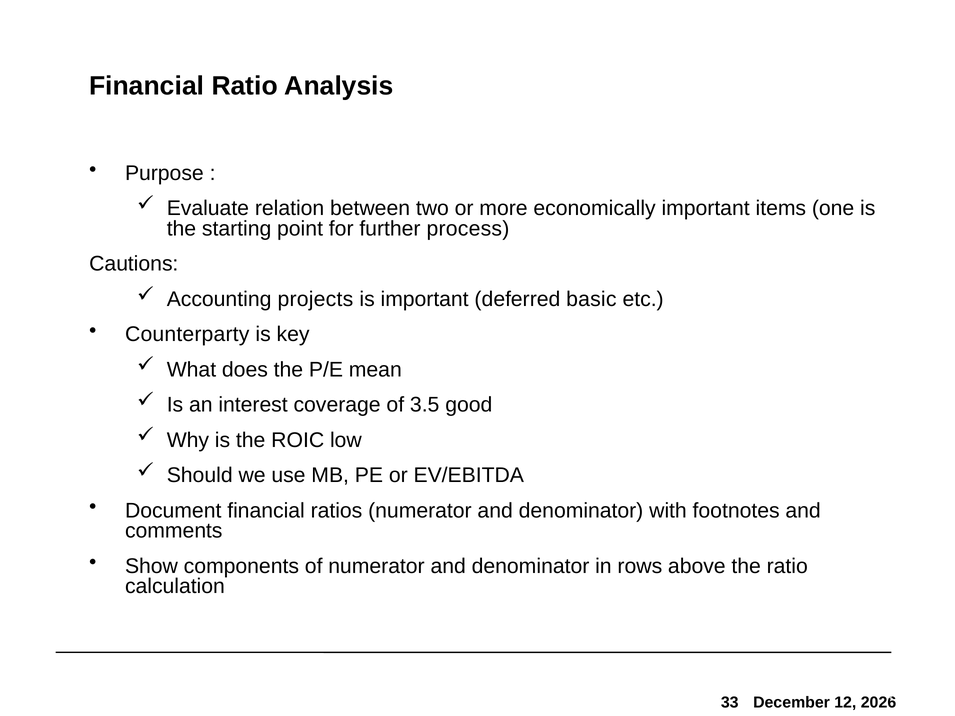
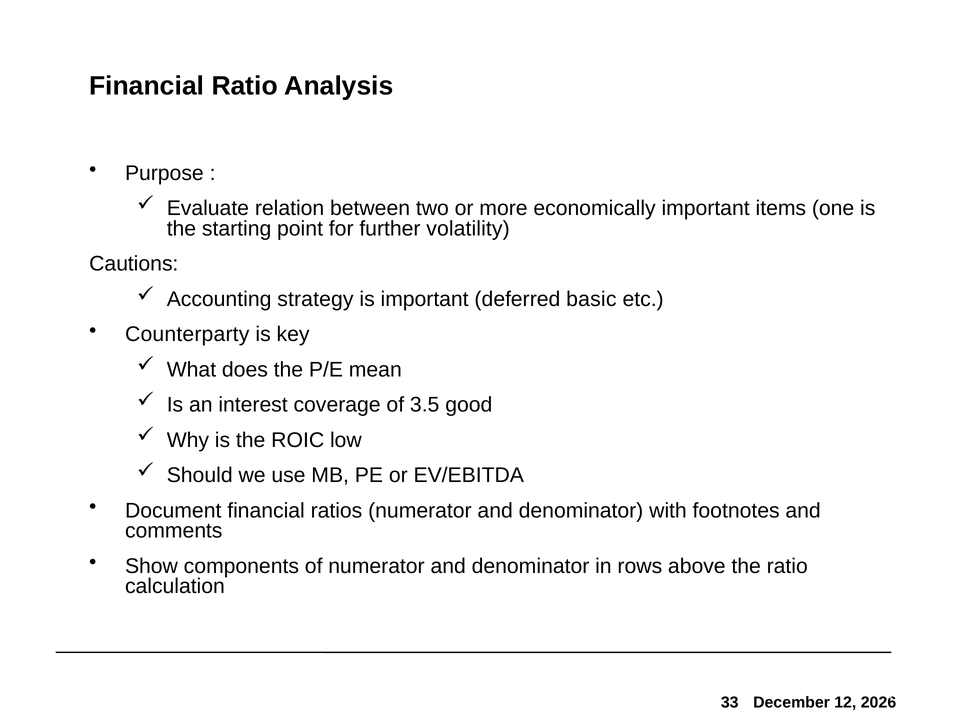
process: process -> volatility (468, 229)
projects: projects -> strategy (315, 299)
